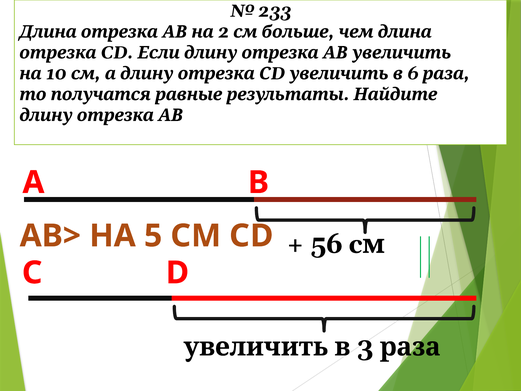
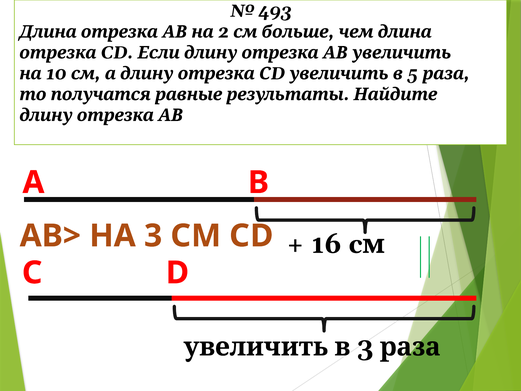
233: 233 -> 493 (275, 11)
6: 6 -> 5 (413, 74)
НА 5: 5 -> 3 (153, 236)
56: 56 -> 16 (326, 244)
